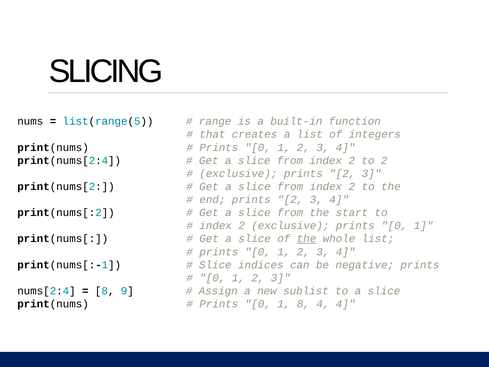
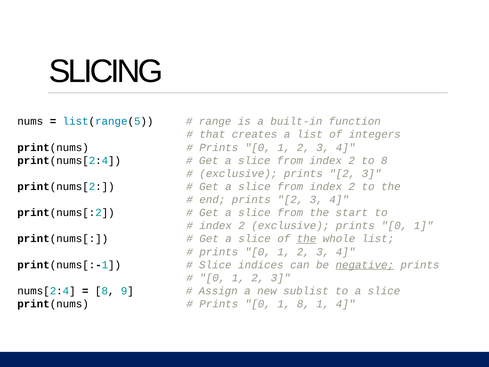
to 2: 2 -> 8 (384, 160)
negative underline: none -> present (365, 265)
8 4: 4 -> 1 (323, 304)
